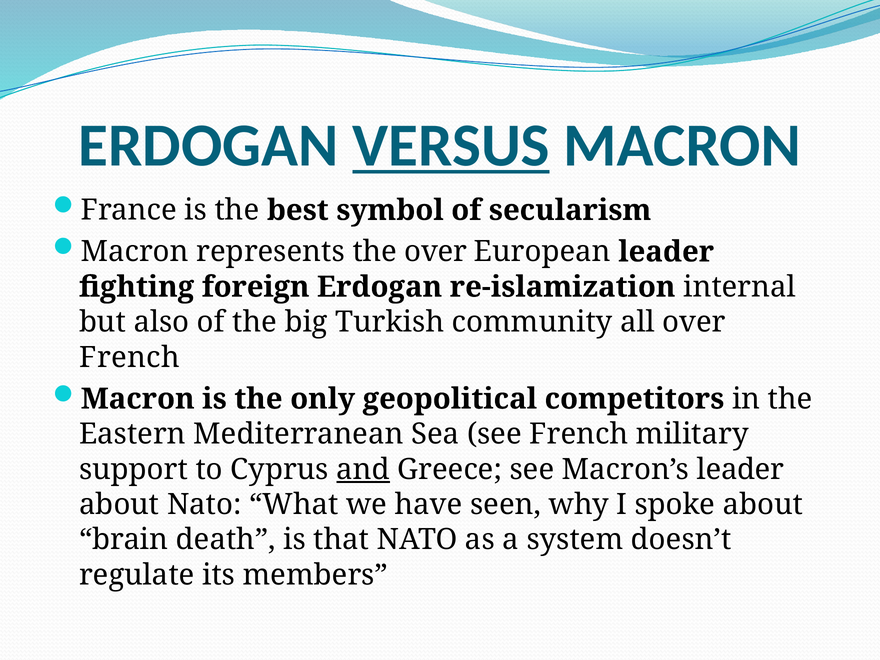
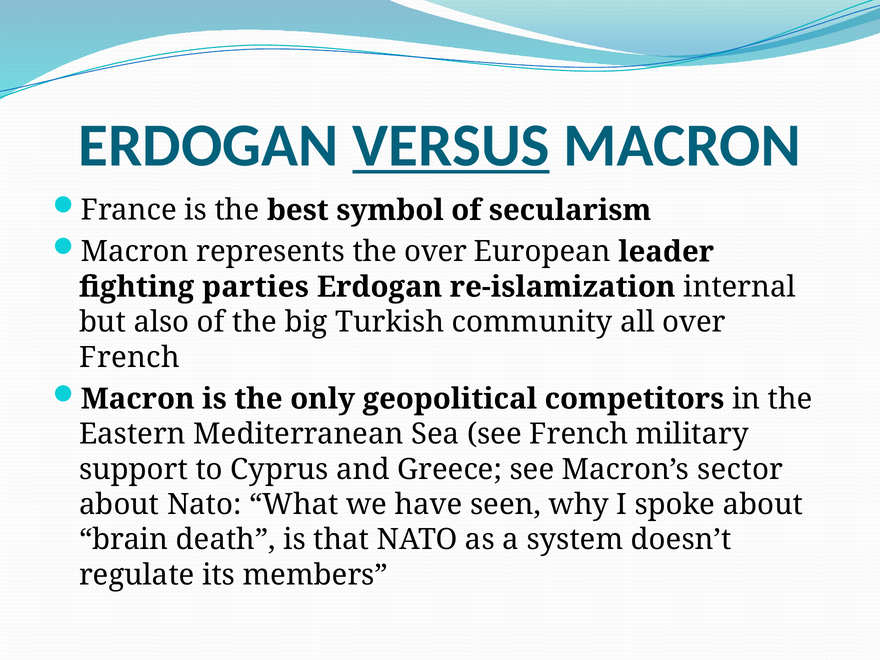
foreign: foreign -> parties (255, 287)
and underline: present -> none (363, 469)
Macron’s leader: leader -> sector (740, 469)
